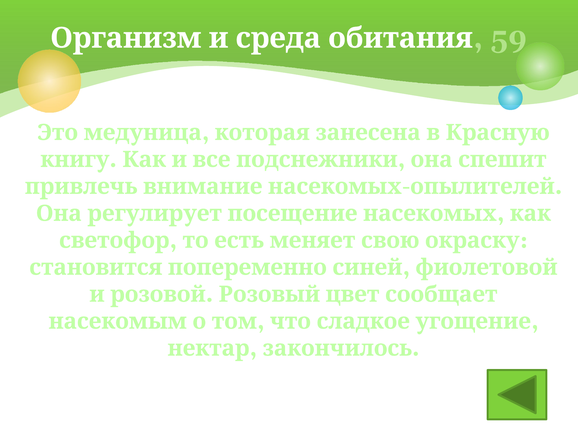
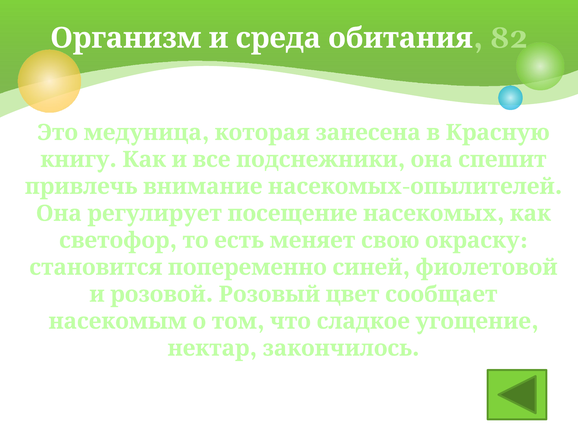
59: 59 -> 82 (509, 38)
